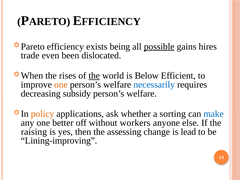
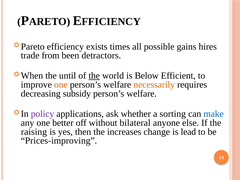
being: being -> times (120, 47)
possible underline: present -> none (159, 47)
even: even -> from (51, 56)
dislocated: dislocated -> detractors (101, 56)
rises: rises -> until (68, 76)
necessarily colour: blue -> orange (154, 85)
policy colour: orange -> purple (43, 114)
workers: workers -> bilateral (135, 123)
assessing: assessing -> increases (124, 132)
Lining-improving: Lining-improving -> Prices-improving (59, 141)
